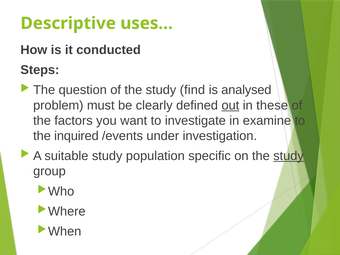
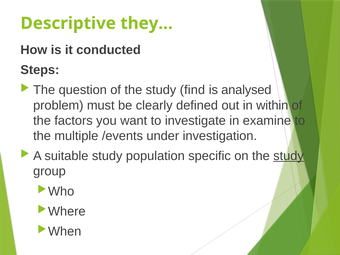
uses…: uses… -> they… (147, 23)
out underline: present -> none (230, 105)
these: these -> within (272, 105)
inquired: inquired -> multiple (76, 136)
